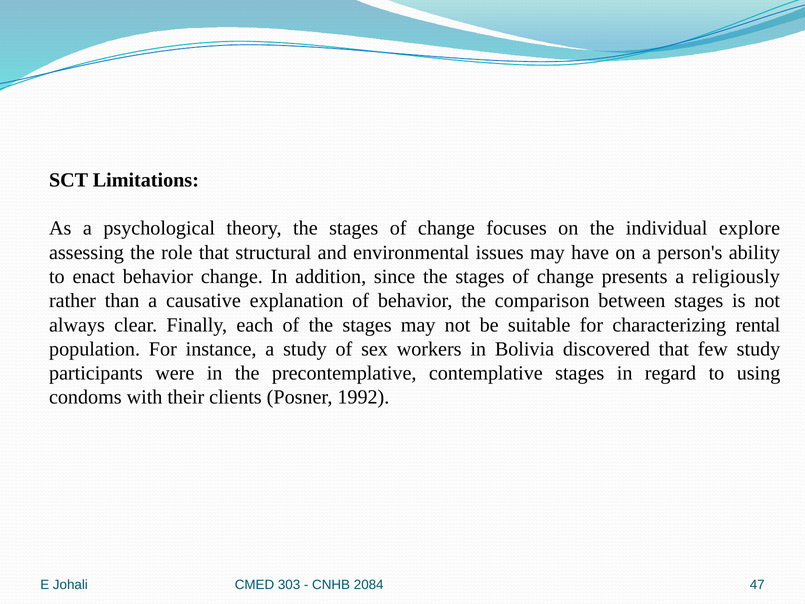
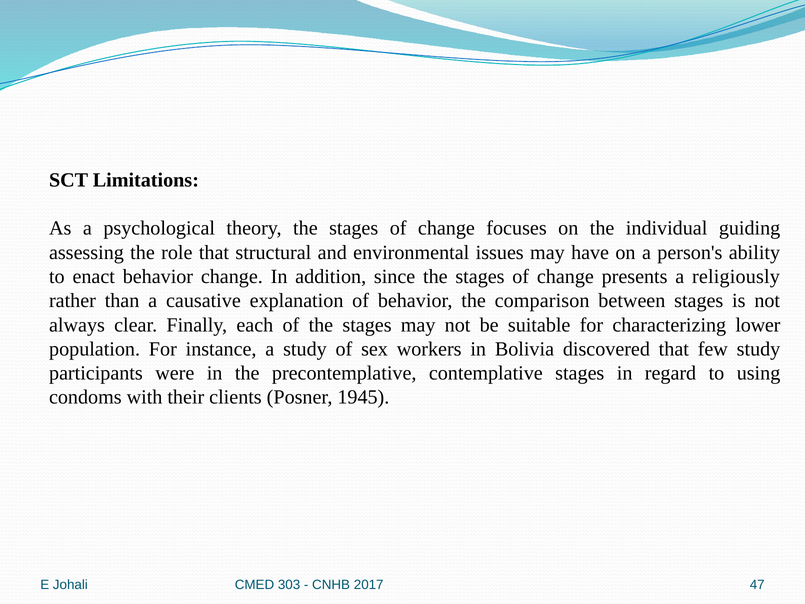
explore: explore -> guiding (750, 228)
rental: rental -> lower (758, 325)
1992: 1992 -> 1945 (363, 397)
2084: 2084 -> 2017 (369, 585)
